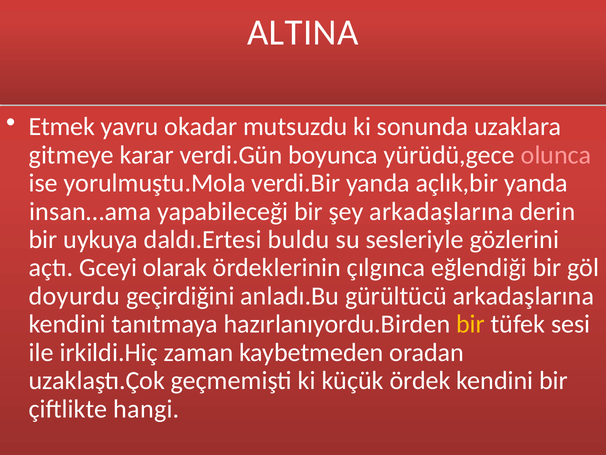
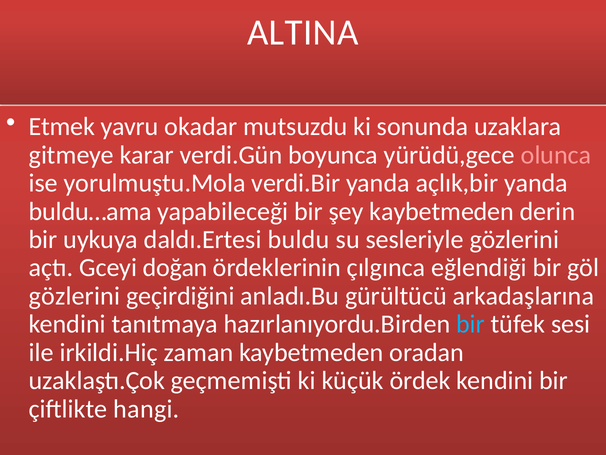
insan…ama: insan…ama -> buldu…ama (90, 211)
şey arkadaşlarına: arkadaşlarına -> kaybetmeden (442, 211)
olarak: olarak -> doğan (175, 268)
doyurdu: doyurdu -> gözlerini (75, 296)
bir colour: yellow -> light blue (470, 324)
